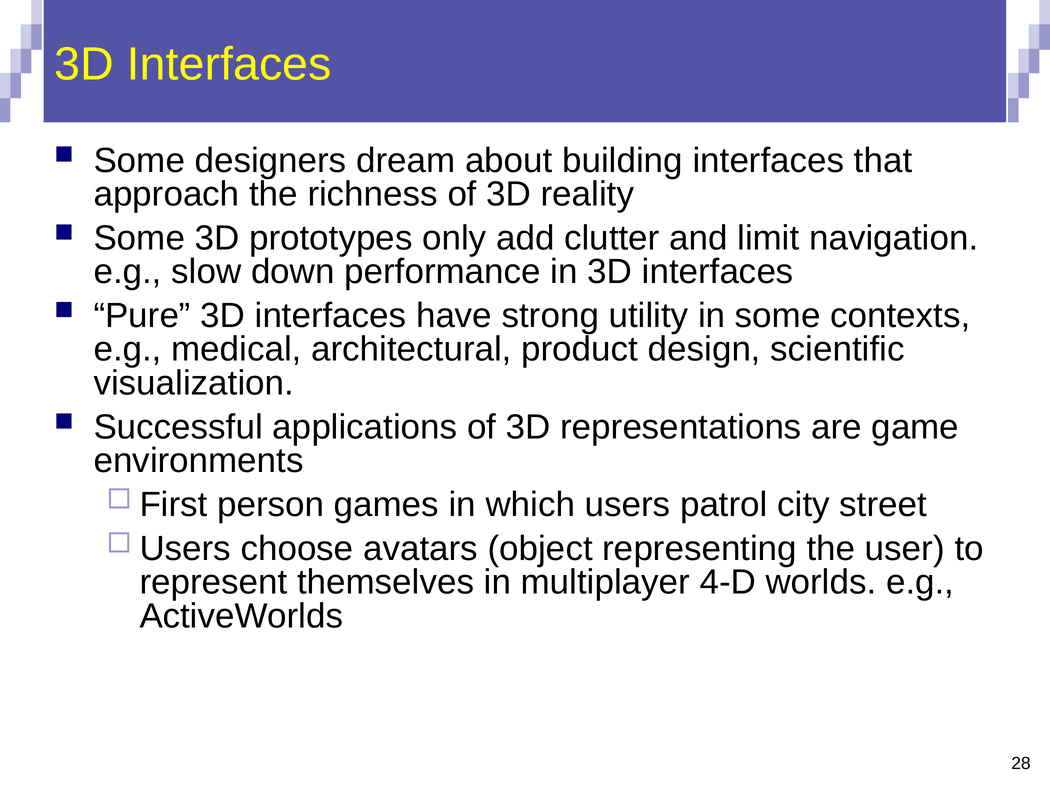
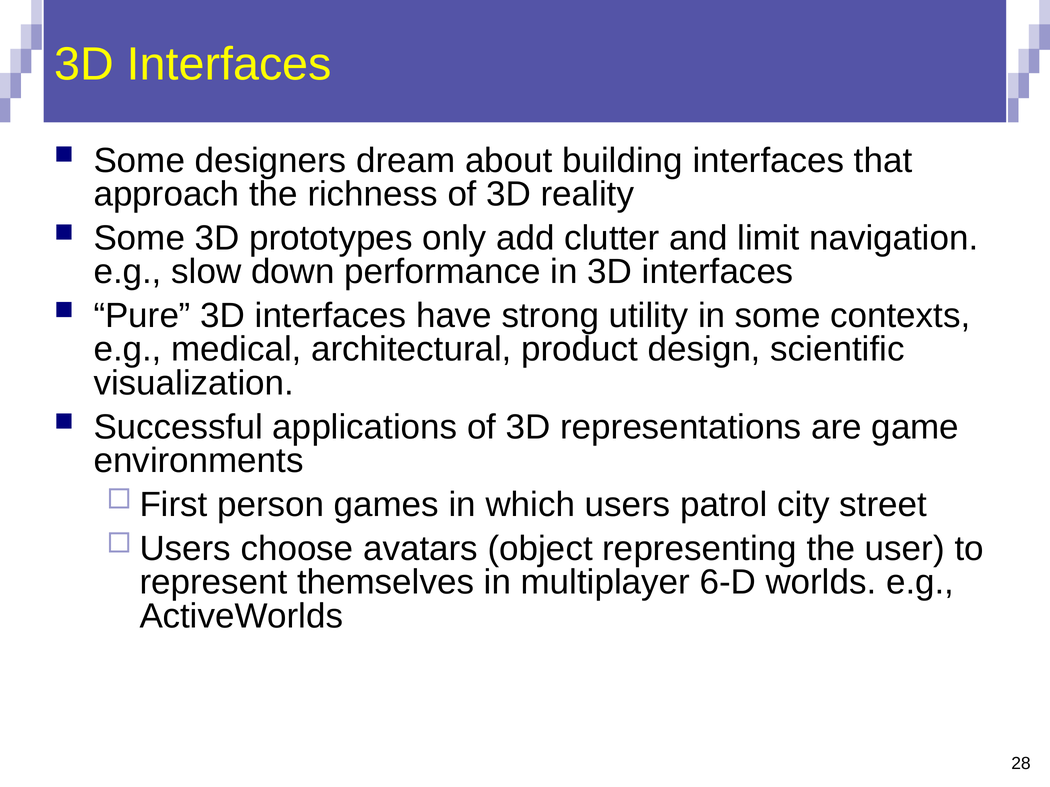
4-D: 4-D -> 6-D (728, 583)
